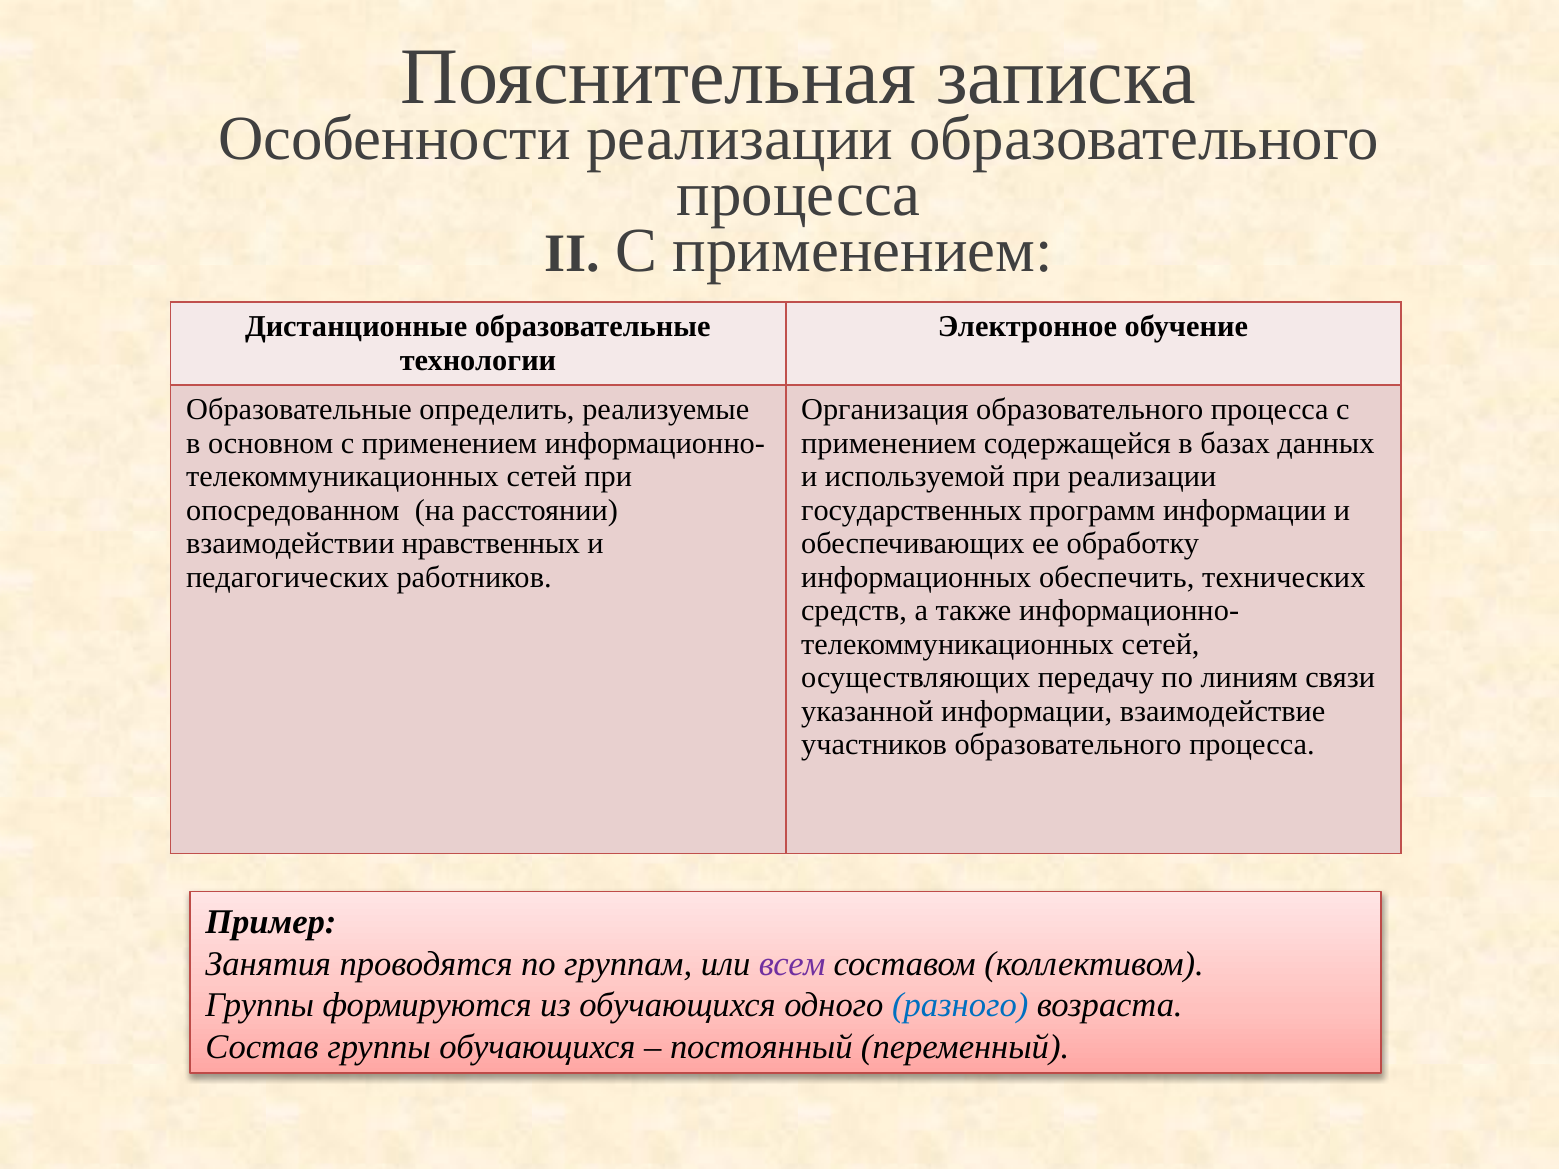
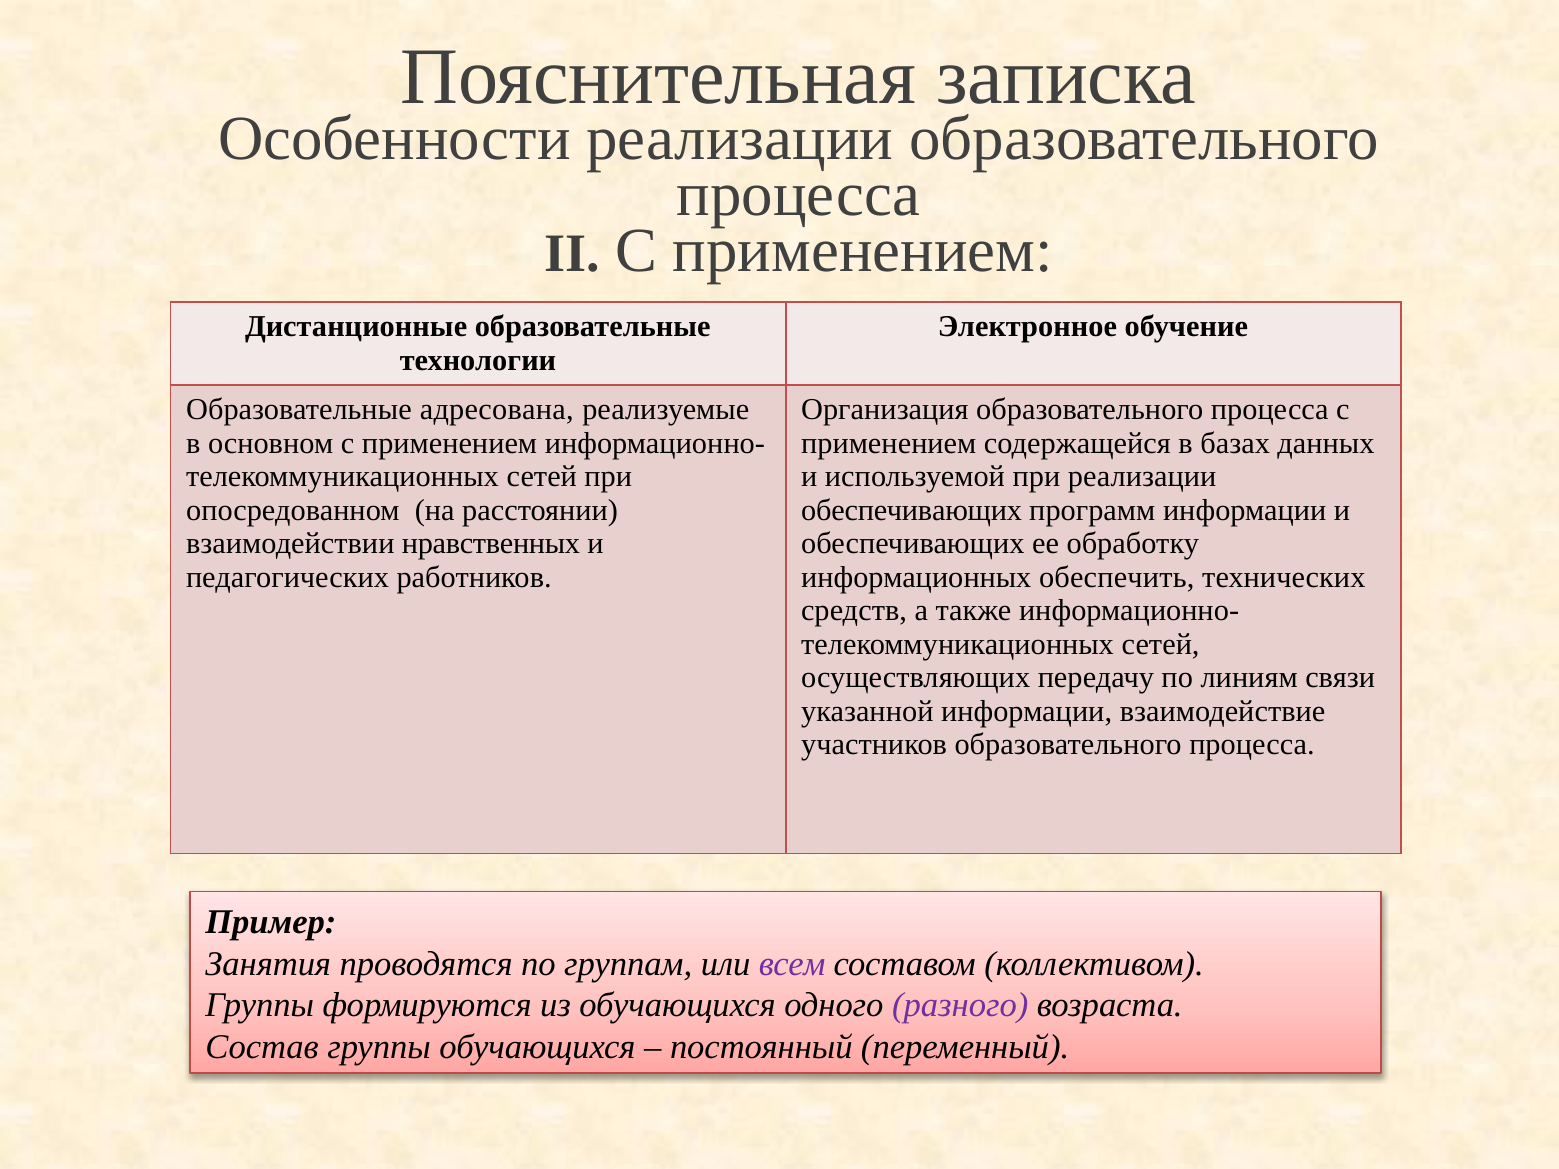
определить: определить -> адресована (497, 410)
государственных: государственных -> обеспечивающих (912, 510)
разного colour: blue -> purple (960, 1005)
